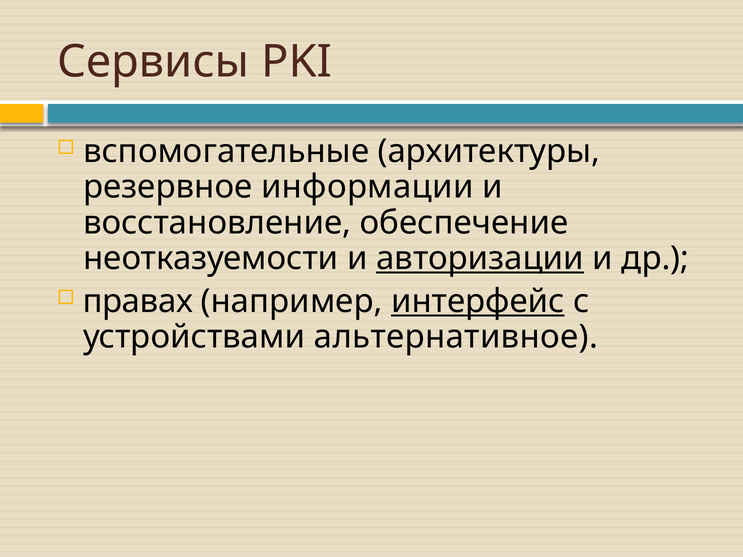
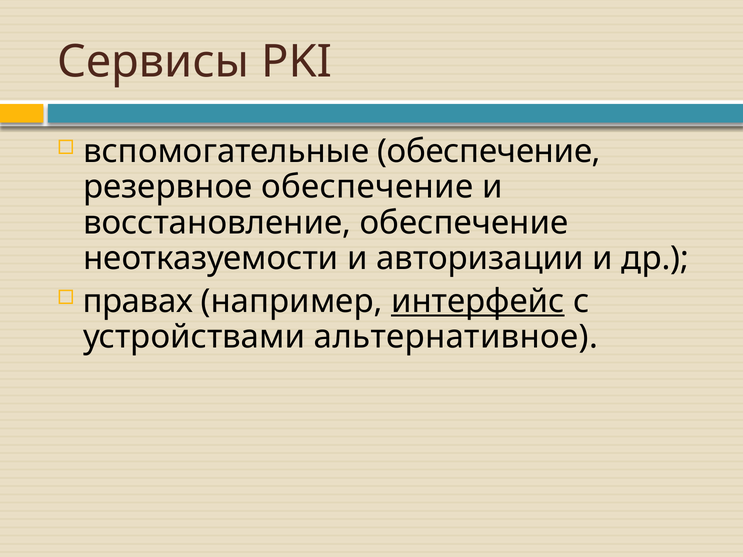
вспомогательные архитектуры: архитектуры -> обеспечение (489, 151)
резервное информации: информации -> обеспечение (367, 187)
авторизации underline: present -> none (480, 258)
